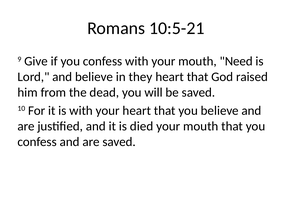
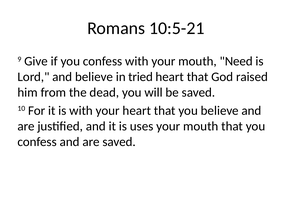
they: they -> tried (141, 77)
died: died -> uses (142, 126)
